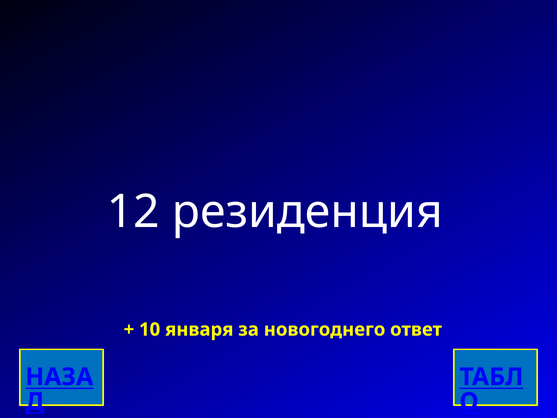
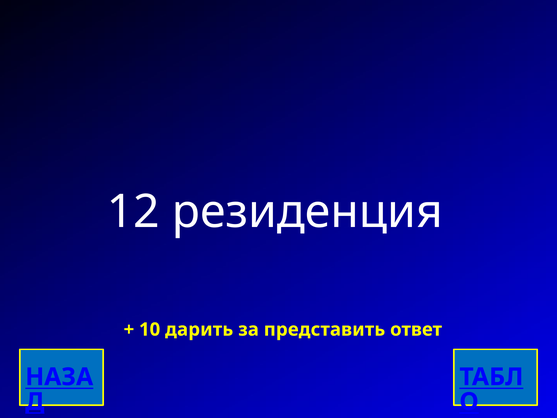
января: января -> дарить (199, 329)
новогоднего: новогоднего -> представить (325, 329)
